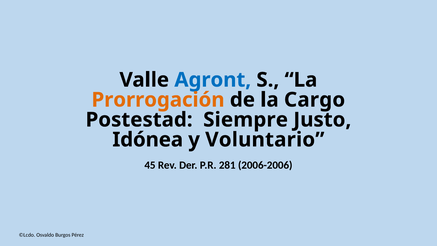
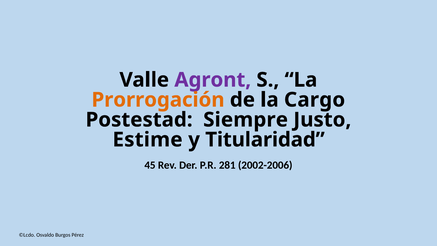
Agront colour: blue -> purple (213, 80)
Idónea: Idónea -> Estime (148, 140)
Voluntario: Voluntario -> Titularidad (265, 140)
2006-2006: 2006-2006 -> 2002-2006 (265, 165)
